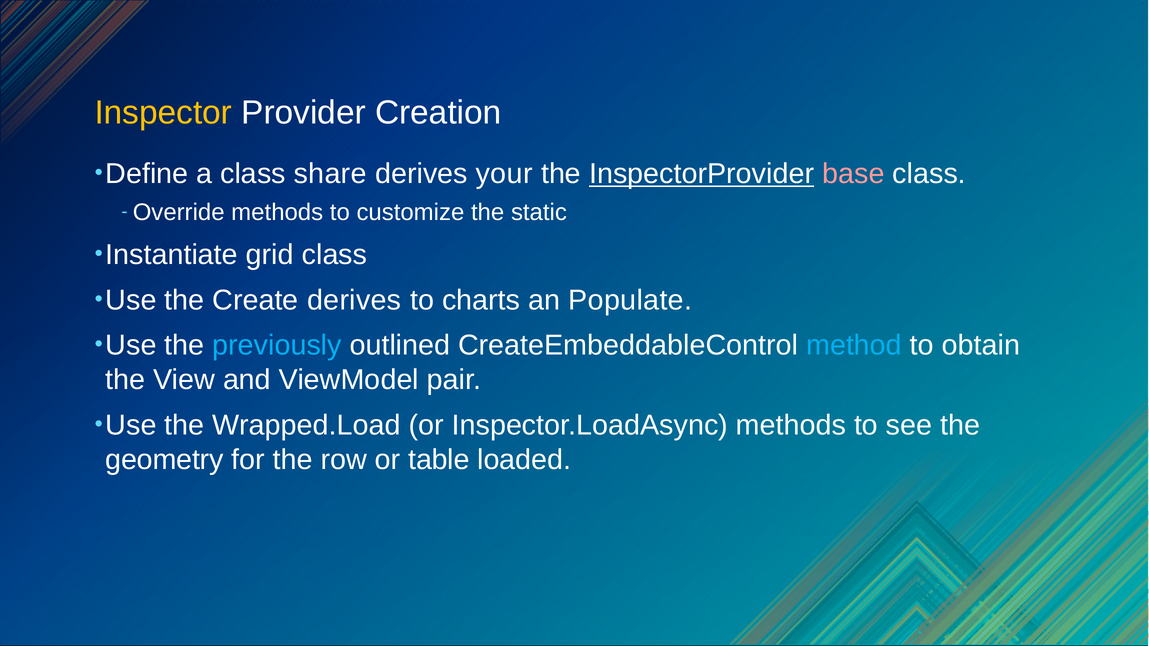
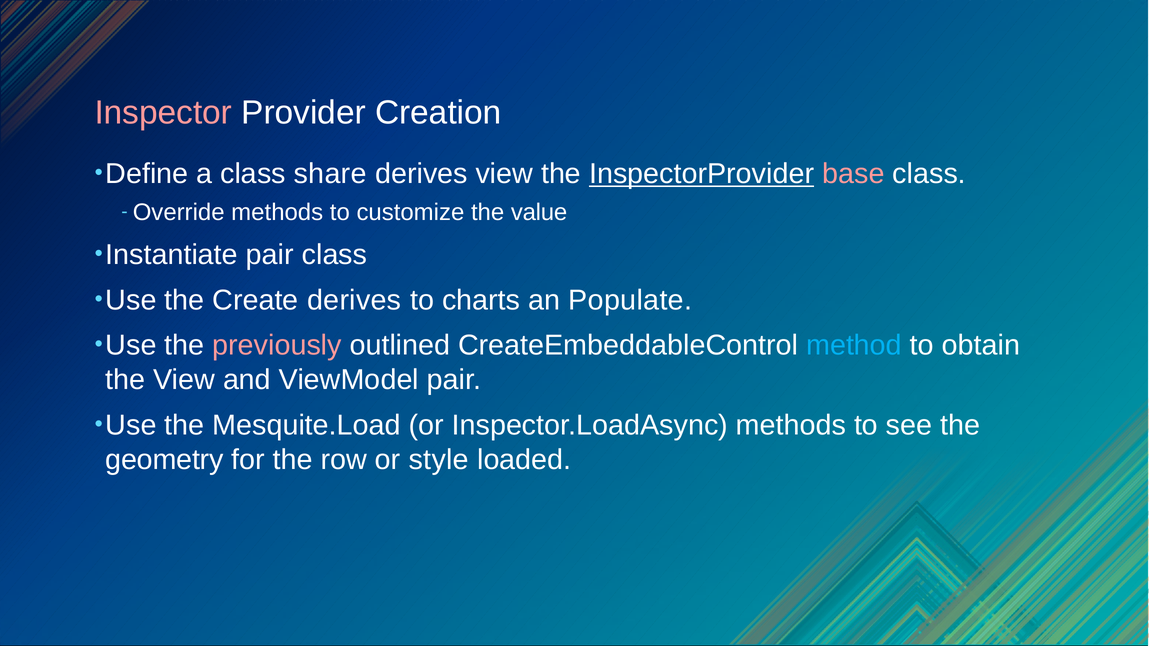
Inspector colour: yellow -> pink (163, 113)
derives your: your -> view (504, 174)
static: static -> value (539, 212)
Instantiate grid: grid -> pair (270, 255)
previously colour: light blue -> pink (277, 346)
Wrapped.Load: Wrapped.Load -> Mesquite.Load (307, 425)
table: table -> style (439, 460)
